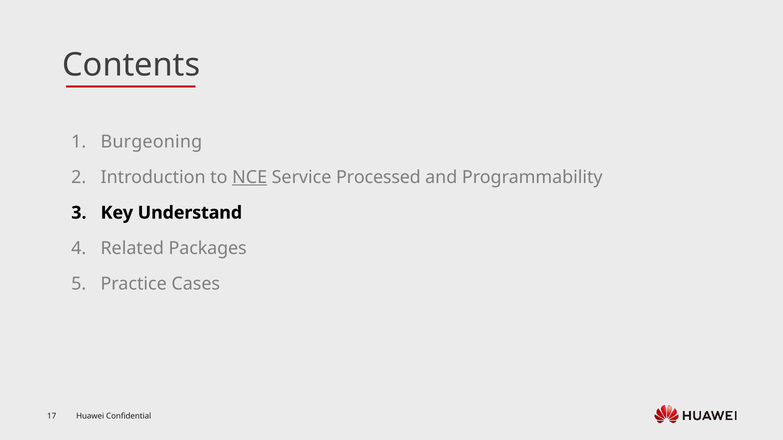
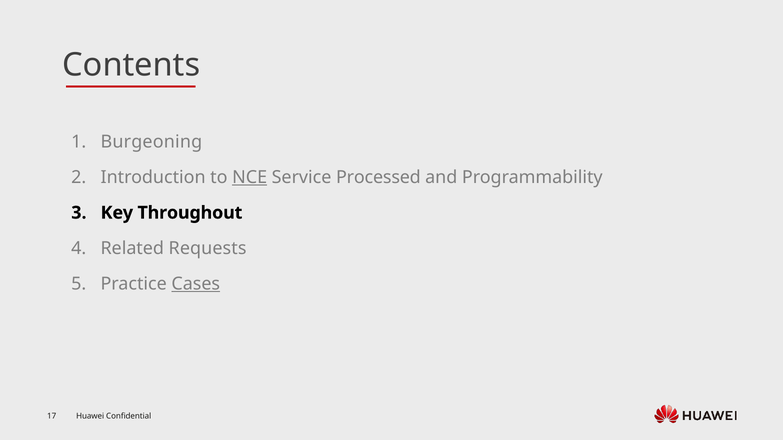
Understand: Understand -> Throughout (190, 213)
Packages: Packages -> Requests (208, 248)
Cases underline: none -> present (196, 284)
